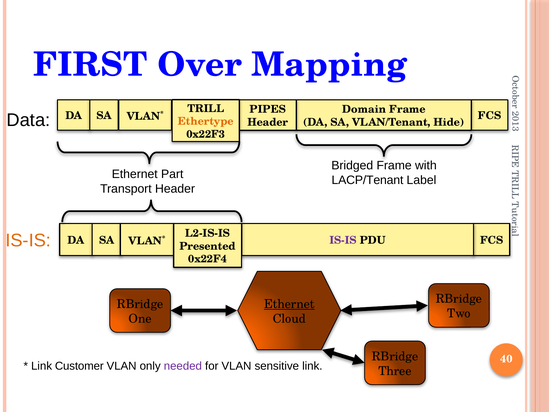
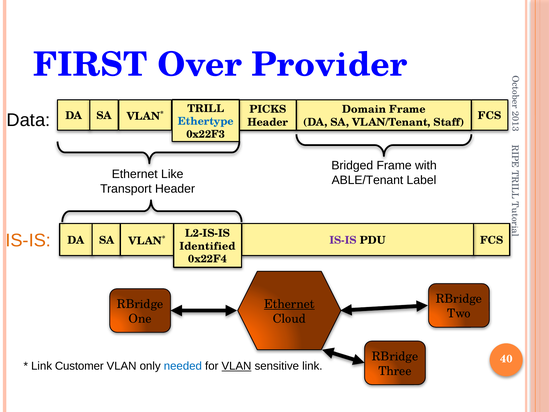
Mapping: Mapping -> Provider (329, 65)
PIPES: PIPES -> PICKS (268, 109)
Ethertype colour: orange -> blue (206, 121)
Hide: Hide -> Staff (449, 122)
Part: Part -> Like (172, 174)
LACP/Tenant: LACP/Tenant -> ABLE/Tenant (367, 180)
Presented: Presented -> Identified (208, 246)
needed colour: purple -> blue (183, 366)
VLAN underline: none -> present (236, 366)
